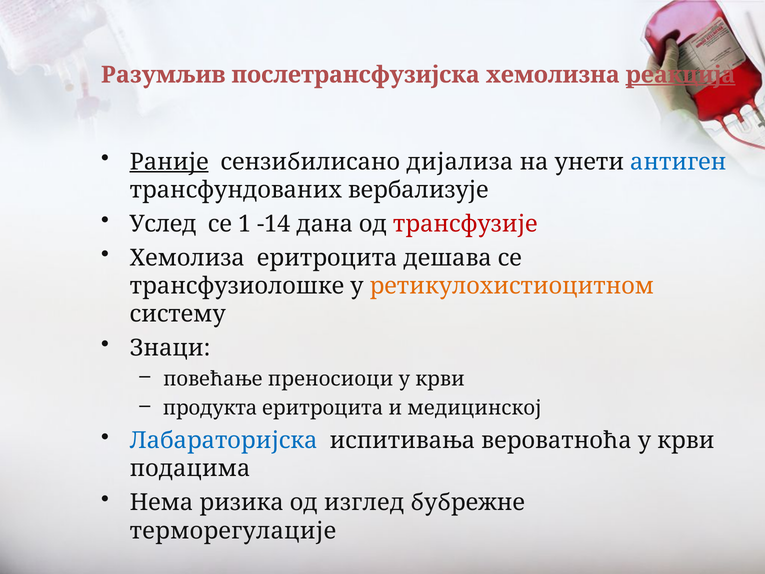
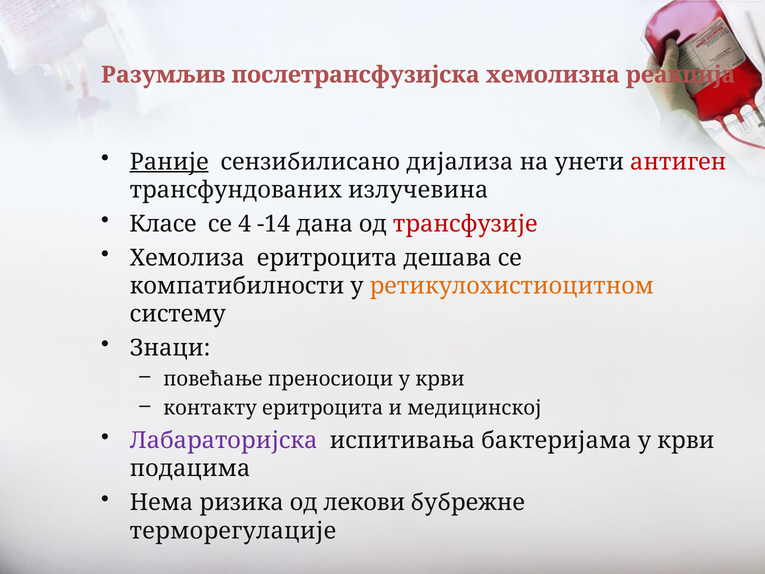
реакција underline: present -> none (681, 75)
антиген colour: blue -> red (678, 162)
вербализује: вербализује -> излучевина (418, 190)
Услед: Услед -> Класе (163, 224)
1: 1 -> 4 (245, 224)
трансфузиолошке: трансфузиолошке -> компатибилности (237, 286)
продукта: продукта -> контакту (210, 408)
Лабараторијска colour: blue -> purple (224, 440)
вероватноћа: вероватноћа -> бактеријама (556, 440)
изглед: изглед -> лекови (364, 503)
